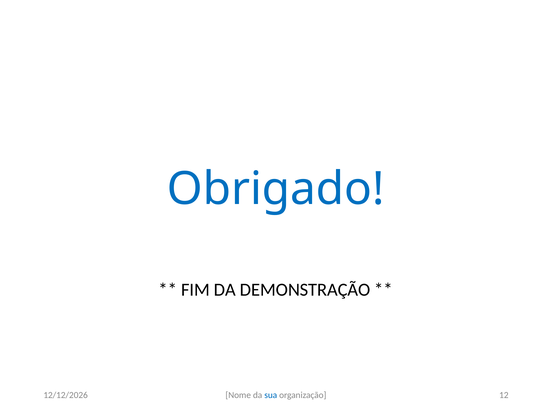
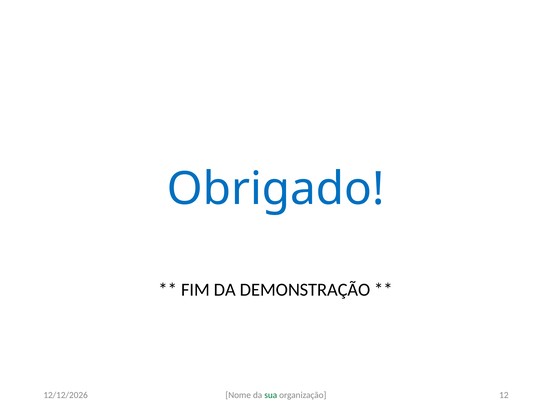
sua colour: blue -> green (271, 395)
